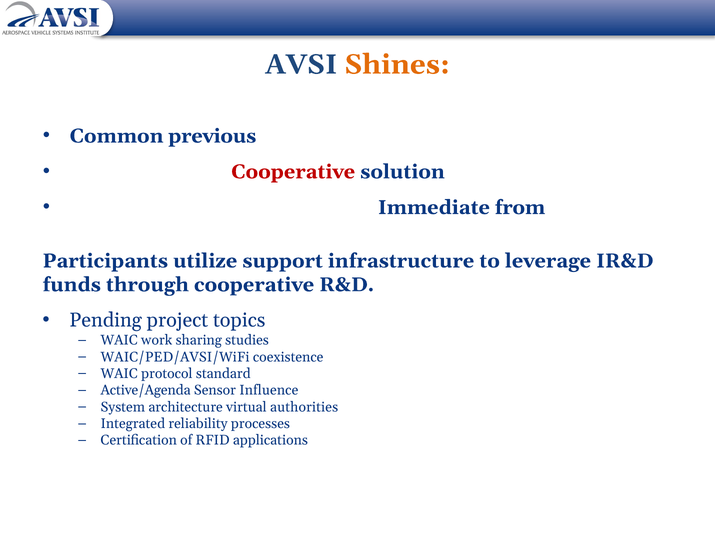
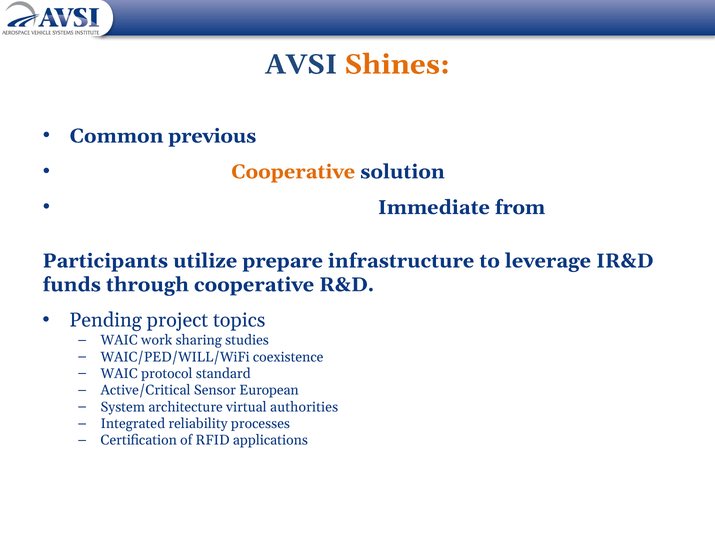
Cooperative colour: red -> orange (293, 172)
support: support -> prepare (283, 261)
WAIC/PED/AVSI/WiFi: WAIC/PED/AVSI/WiFi -> WAIC/PED/WILL/WiFi (175, 357)
Active/Agenda: Active/Agenda -> Active/Critical (146, 390)
Influence: Influence -> European (269, 390)
